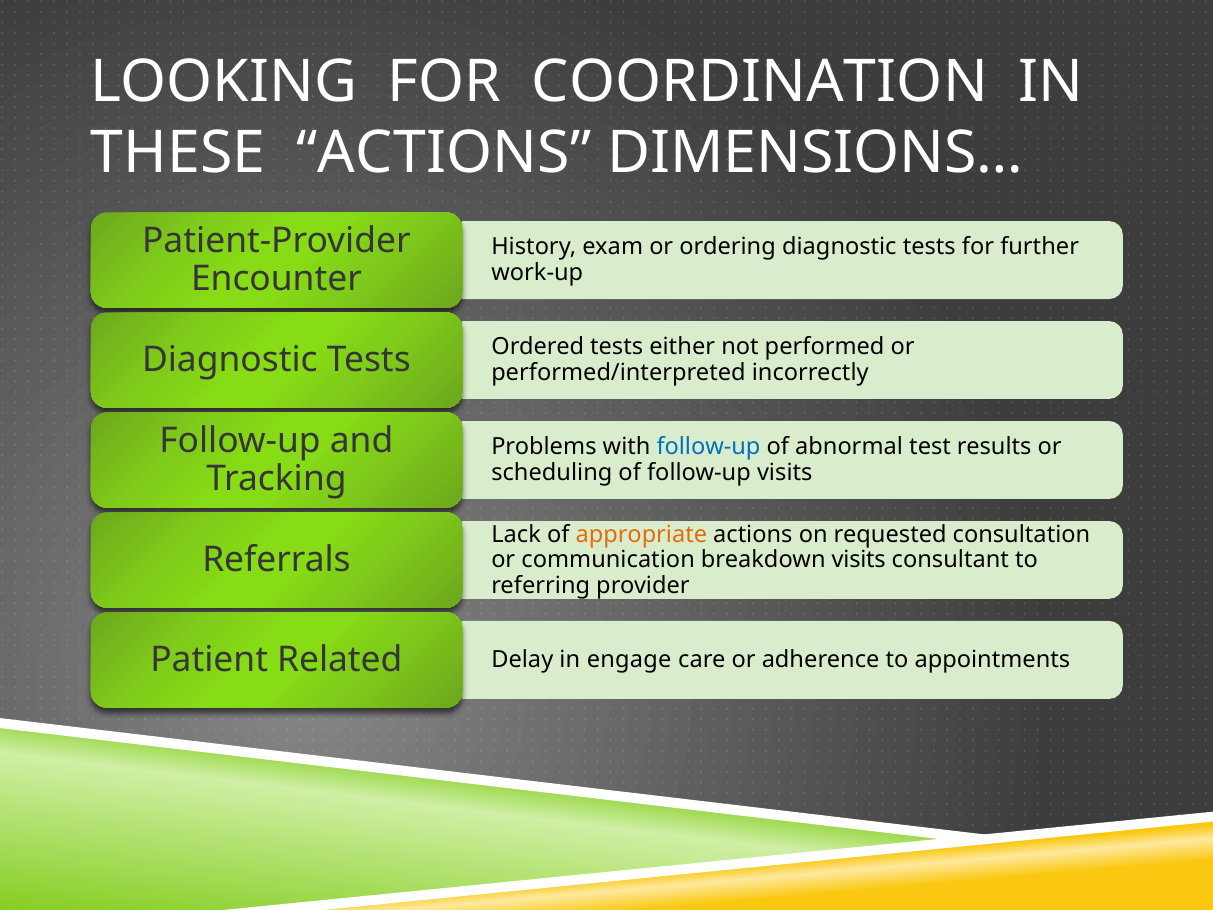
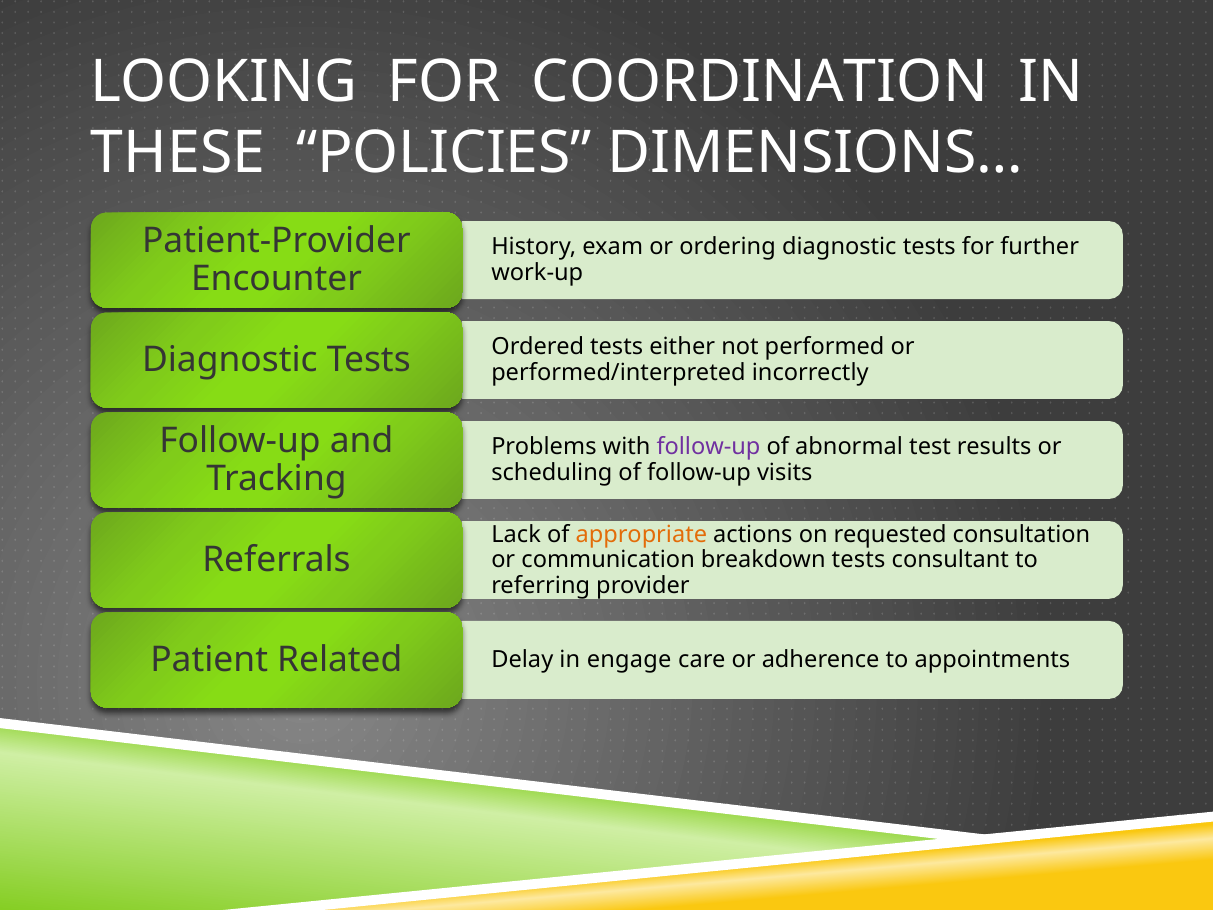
THESE ACTIONS: ACTIONS -> POLICIES (444, 153)
follow-up colour: blue -> purple (709, 447)
breakdown visits: visits -> tests (858, 560)
